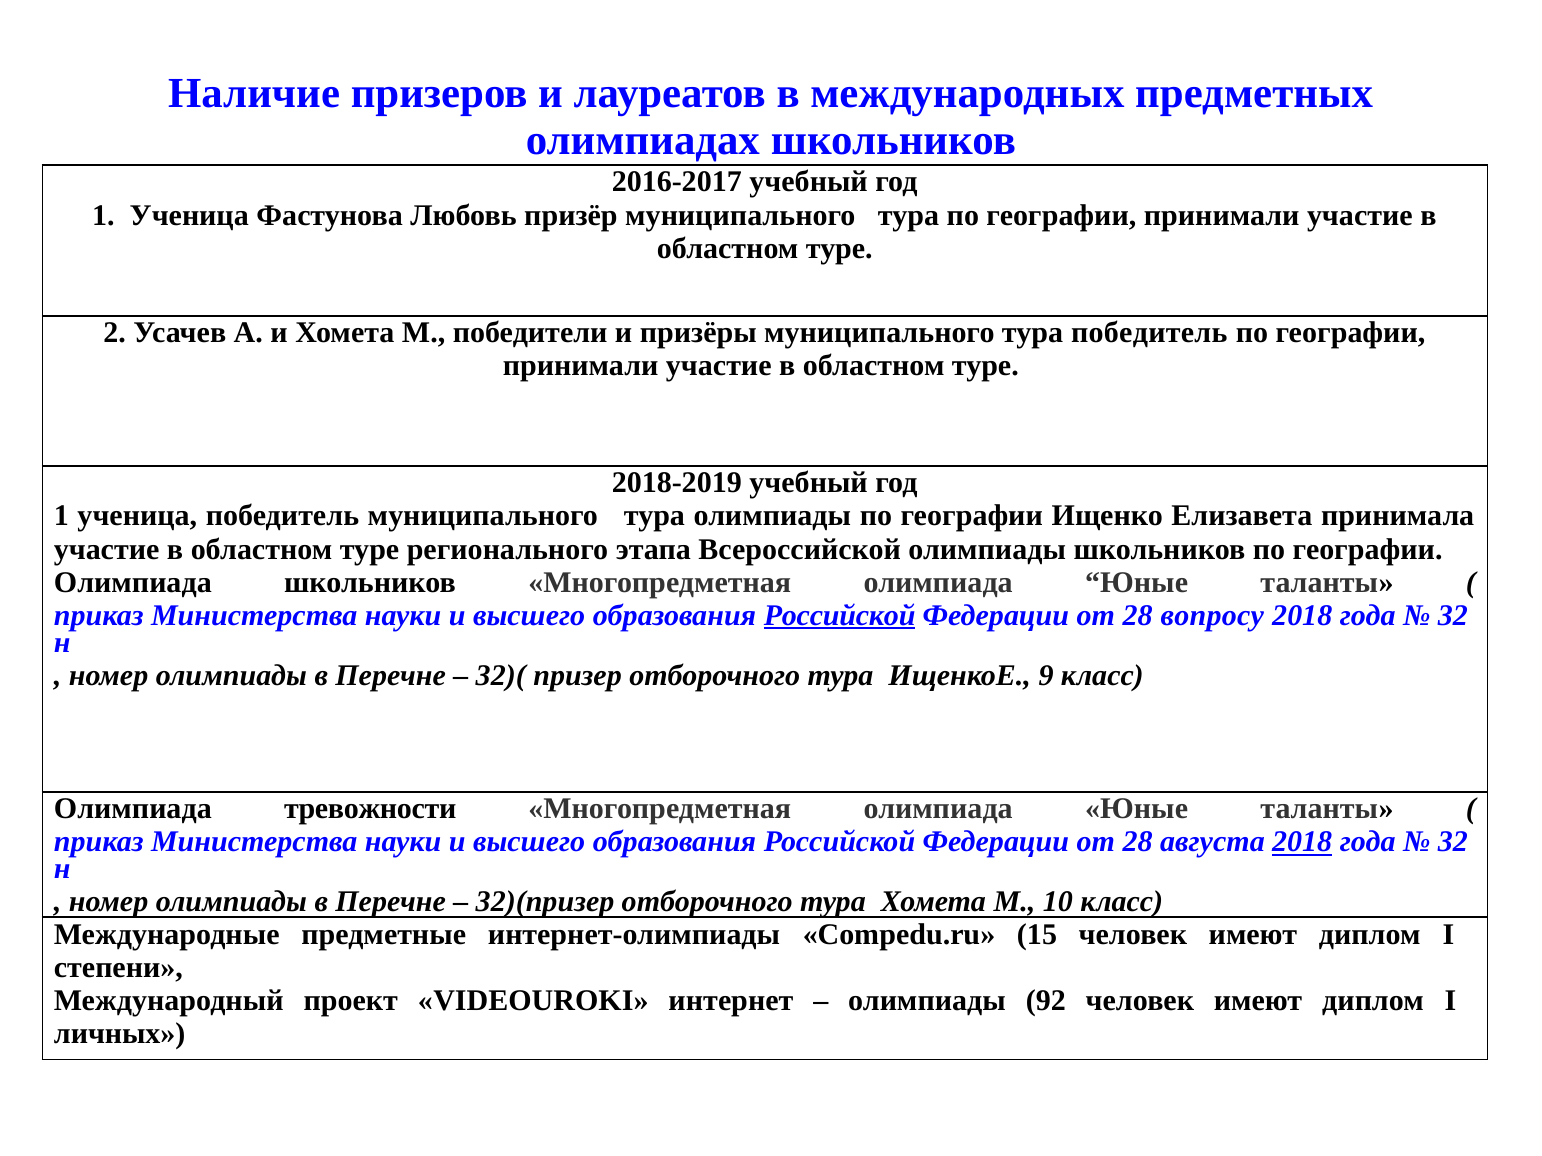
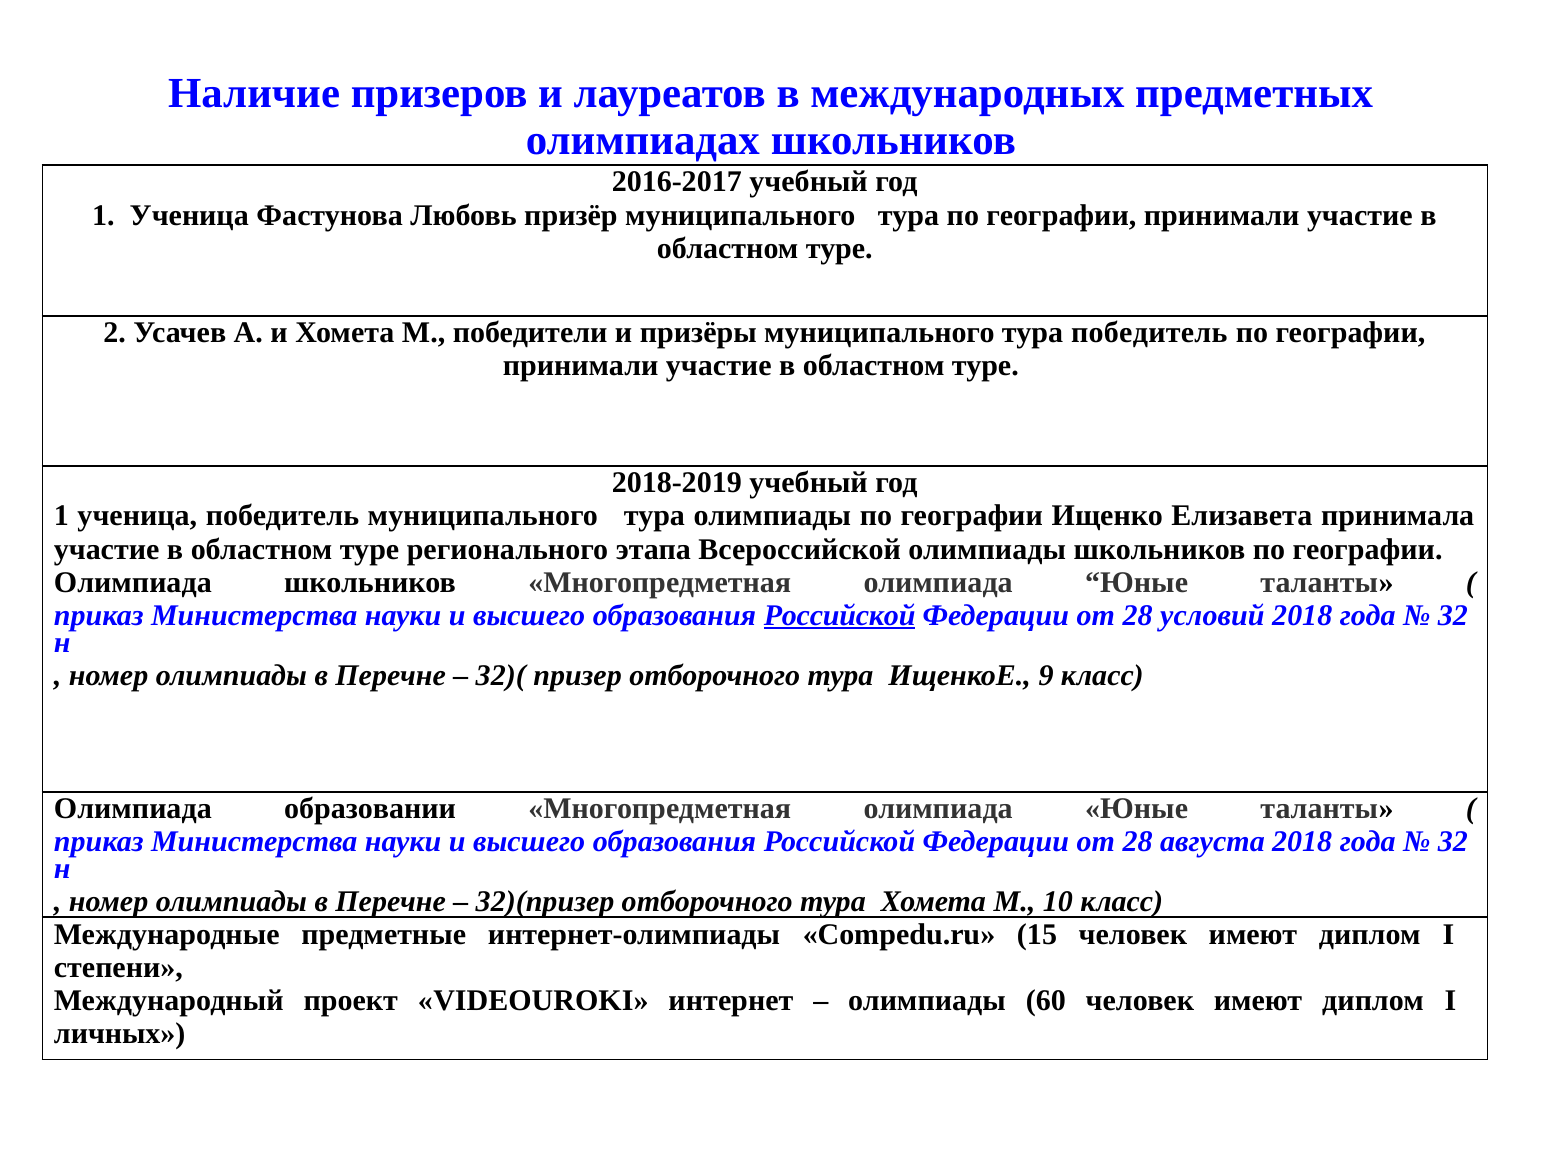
вопросу: вопросу -> условий (1212, 616)
тревожности: тревожности -> образовании (370, 809)
2018 underline: present -> none (1302, 842)
92: 92 -> 60 (1046, 1001)
